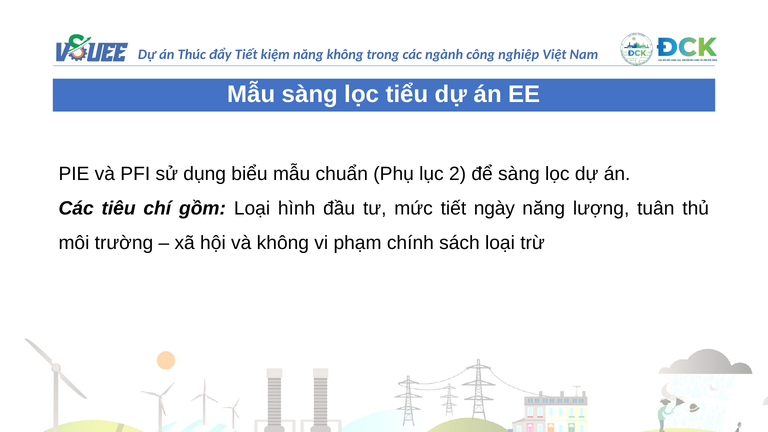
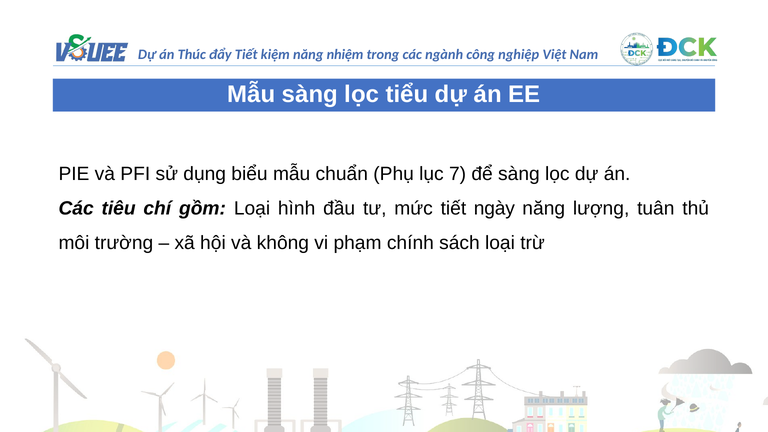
năng không: không -> nhiệm (345, 55)
2: 2 -> 7 (458, 174)
